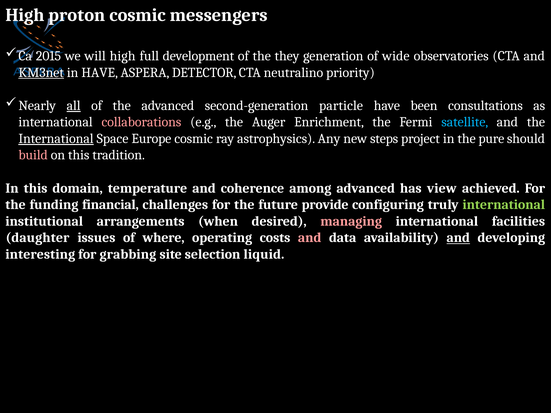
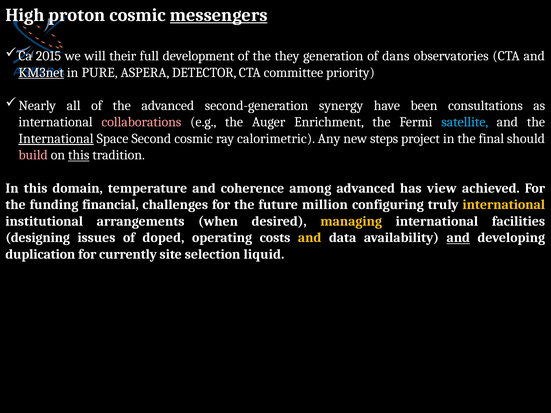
messengers underline: none -> present (219, 15)
will high: high -> their (123, 56)
wide: wide -> dans (396, 56)
in HAVE: HAVE -> PURE (100, 73)
neutralino: neutralino -> committee (293, 73)
all underline: present -> none (74, 106)
particle: particle -> synergy (341, 106)
Europe: Europe -> Second (151, 139)
astrophysics: astrophysics -> calorimetric (276, 139)
pure: pure -> final (491, 139)
this underline: none -> present (79, 155)
provide: provide -> million (325, 205)
international colour: light green -> yellow (504, 205)
managing colour: pink -> yellow (351, 221)
daughter: daughter -> designing (38, 238)
where: where -> doped (163, 238)
and colour: pink -> yellow (310, 238)
interesting: interesting -> duplication (40, 254)
grabbing: grabbing -> currently (128, 254)
